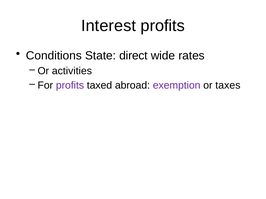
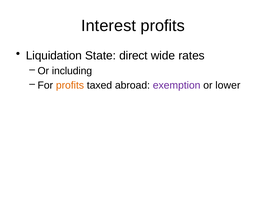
Conditions: Conditions -> Liquidation (54, 56)
activities: activities -> including (72, 71)
profits colour: purple -> orange (70, 86)
taxes: taxes -> lower (228, 86)
